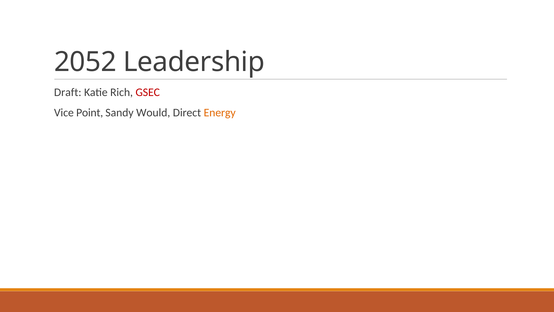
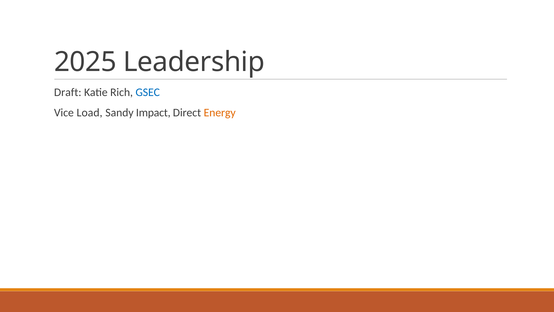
2052: 2052 -> 2025 (85, 62)
GSEC colour: red -> blue (148, 92)
Point: Point -> Load (90, 113)
Would: Would -> Impact (153, 113)
